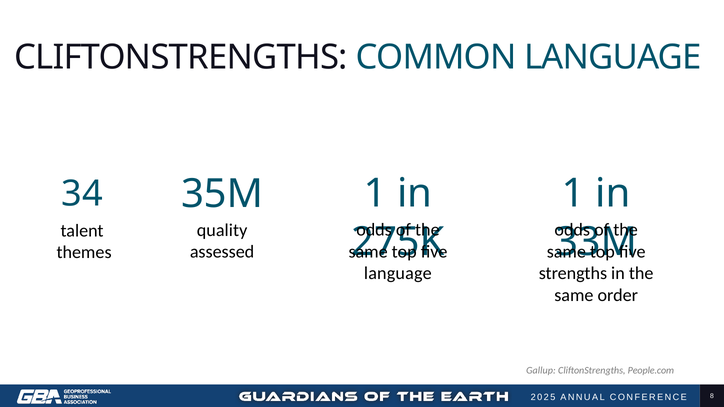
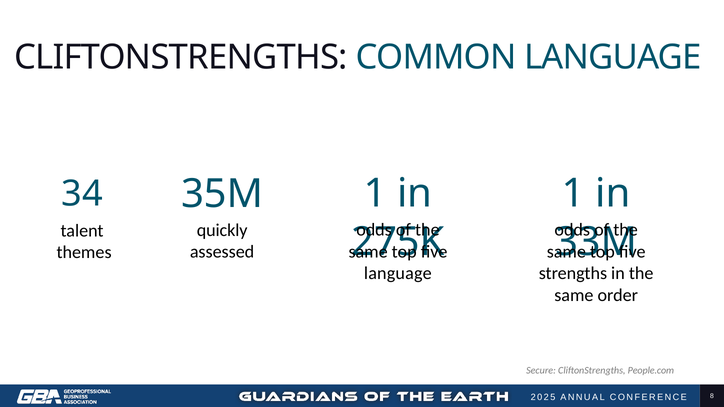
quality: quality -> quickly (222, 230)
Gallup: Gallup -> Secure (541, 371)
